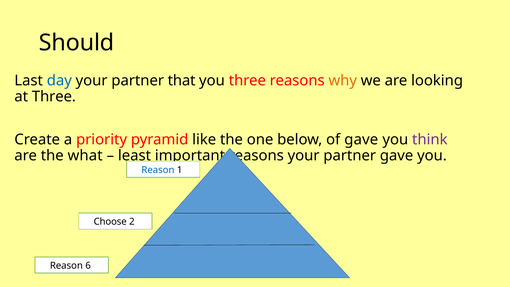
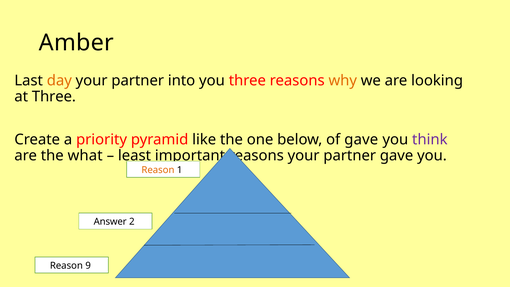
Should: Should -> Amber (76, 43)
day colour: blue -> orange (59, 81)
that: that -> into (182, 81)
Reason colour: blue -> orange (158, 170)
Choose: Choose -> Answer (110, 222)
6: 6 -> 9 (88, 266)
